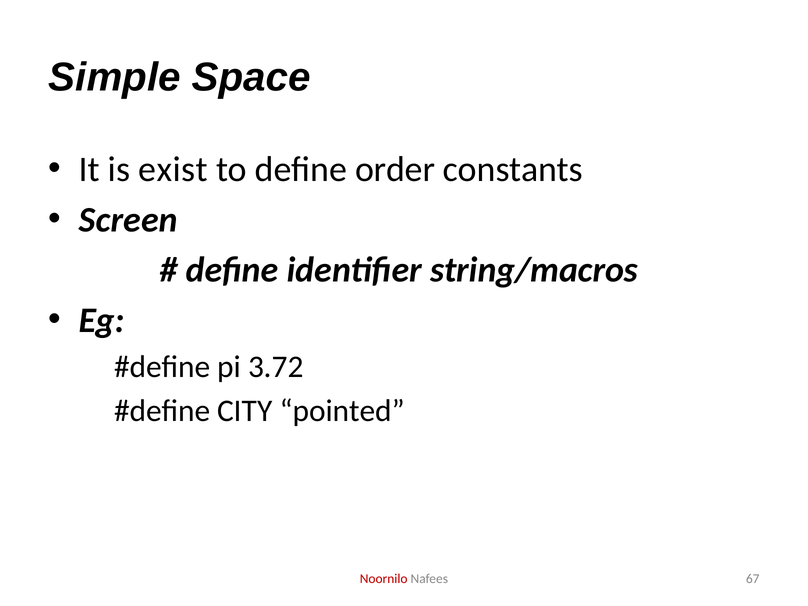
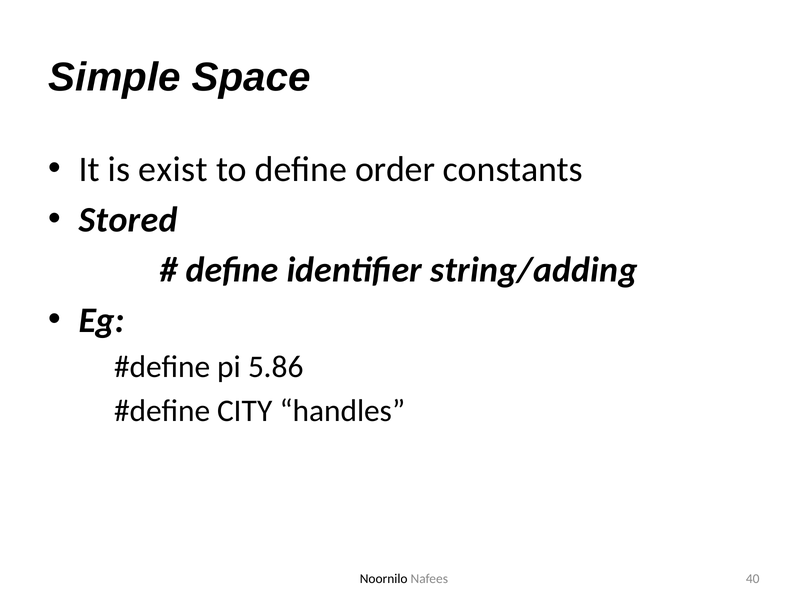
Screen: Screen -> Stored (128, 220)
string/macros: string/macros -> string/adding (534, 270)
3.72: 3.72 -> 5.86 (276, 367)
pointed: pointed -> handles (342, 411)
Noornilo colour: red -> black (384, 579)
67: 67 -> 40 (753, 579)
